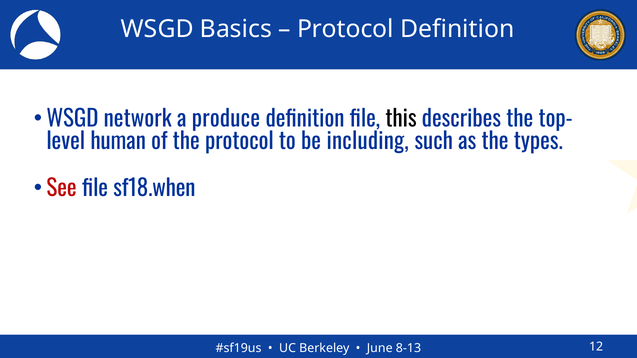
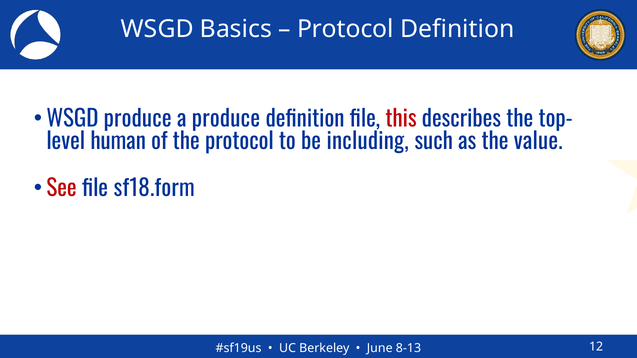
WSGD network: network -> produce (138, 119)
this colour: black -> red (401, 119)
types: types -> value (538, 142)
sf18.when: sf18.when -> sf18.form (154, 189)
